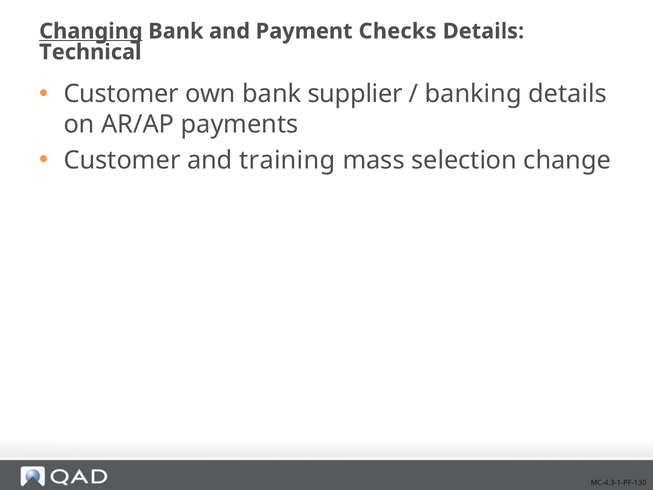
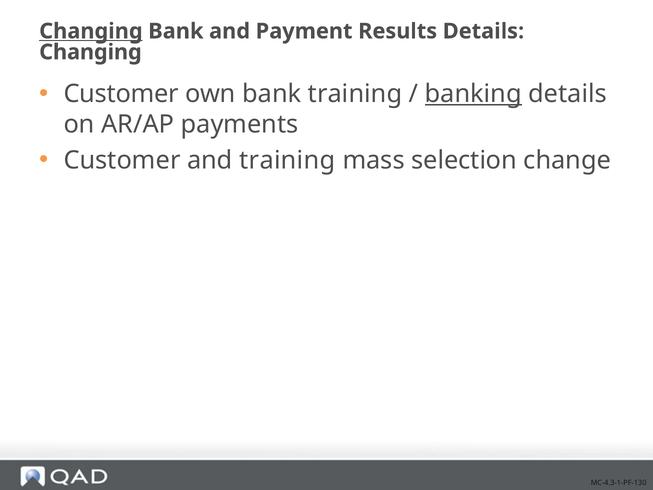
Checks: Checks -> Results (398, 31)
Technical: Technical -> Changing (90, 52)
bank supplier: supplier -> training (355, 94)
banking underline: none -> present (473, 94)
